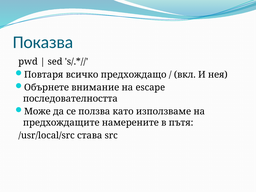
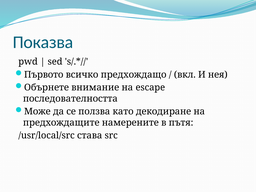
Повтаря: Повтаря -> Първото (44, 75)
използваме: използваме -> декодиране (164, 112)
